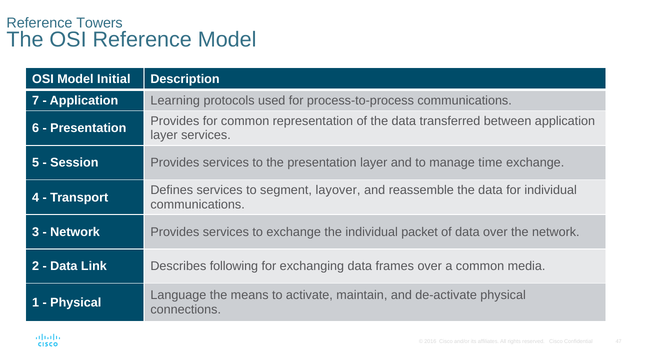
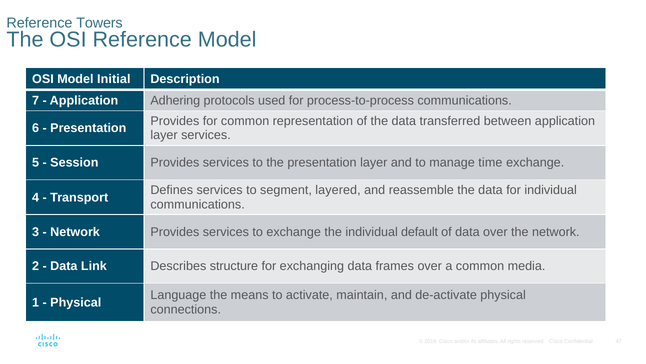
Learning: Learning -> Adhering (175, 100)
layover: layover -> layered (338, 190)
packet: packet -> default (420, 232)
following: following -> structure (234, 266)
